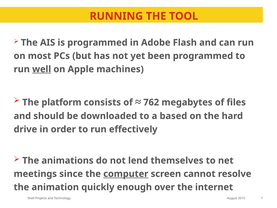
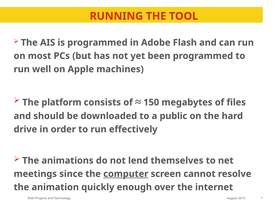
well underline: present -> none (42, 69)
762: 762 -> 150 (151, 102)
based: based -> public (173, 116)
